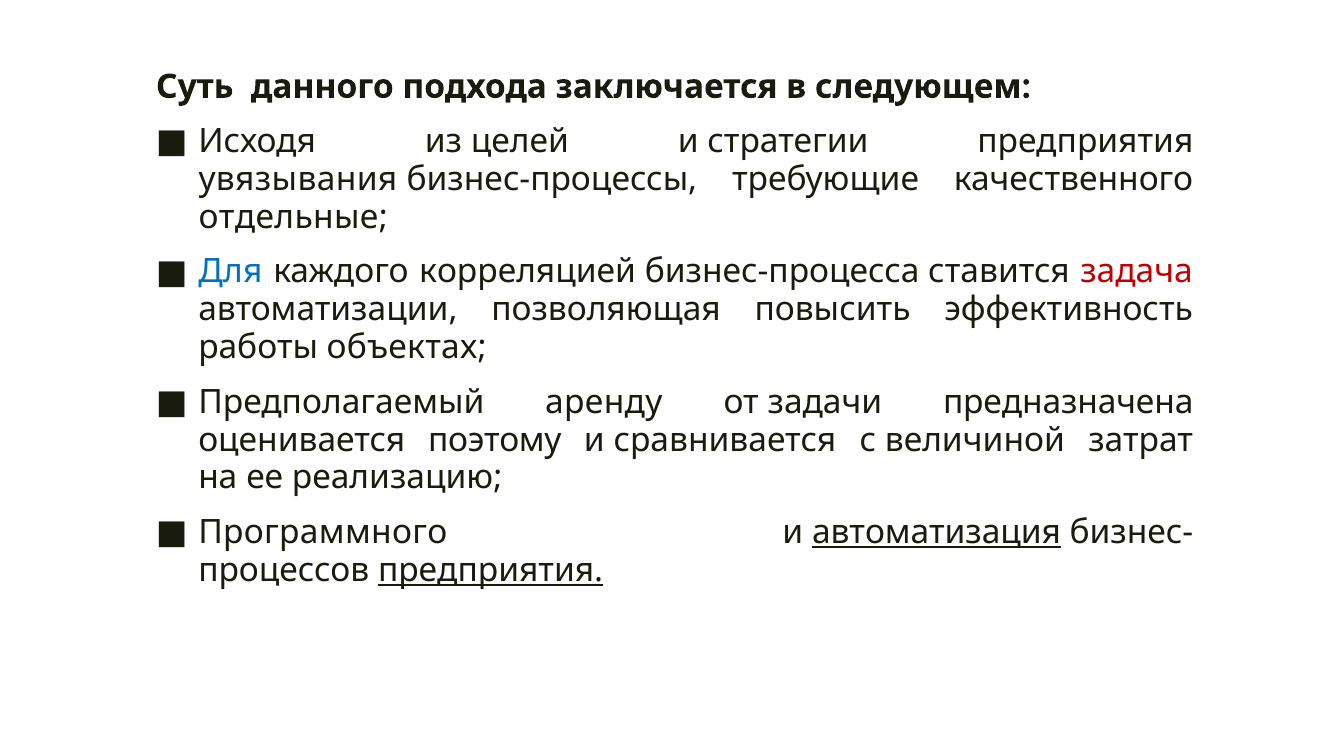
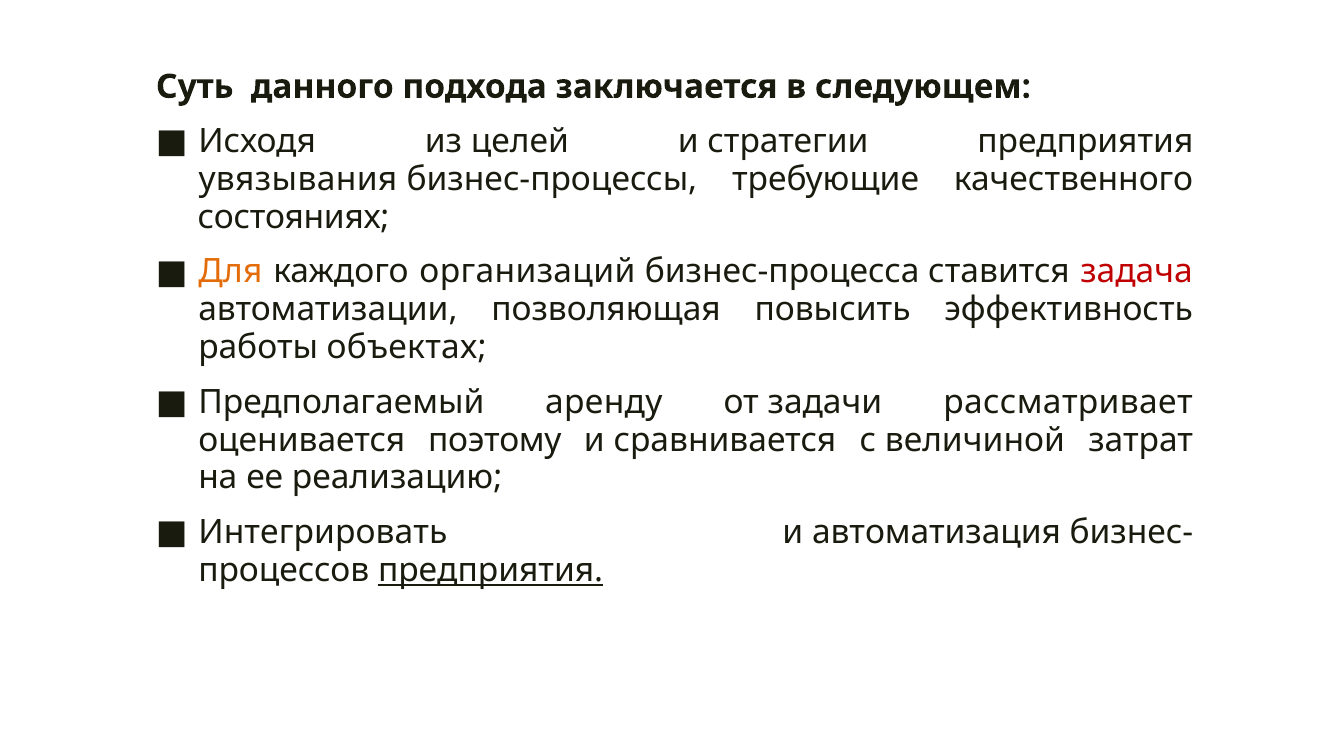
отдельные: отдельные -> состояниях (294, 217)
Для colour: blue -> orange (230, 272)
корреляцией: корреляцией -> организаций (527, 272)
предназначена: предназначена -> рассматривает (1068, 402)
Программного: Программного -> Интегрировать (323, 533)
автоматизация underline: present -> none (937, 533)
